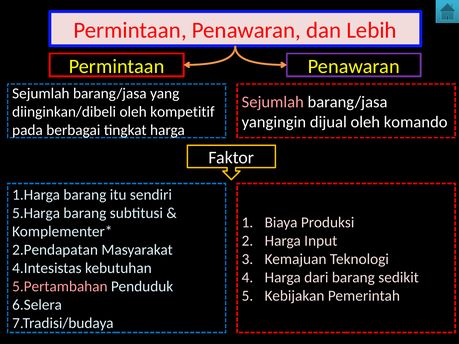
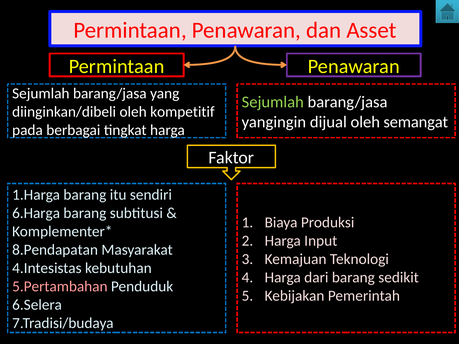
Lebih: Lebih -> Asset (372, 30)
Sejumlah colour: pink -> light green (273, 102)
komando: komando -> semangat (416, 122)
5.Harga: 5.Harga -> 6.Harga (36, 213)
2.Pendapatan: 2.Pendapatan -> 8.Pendapatan (55, 250)
